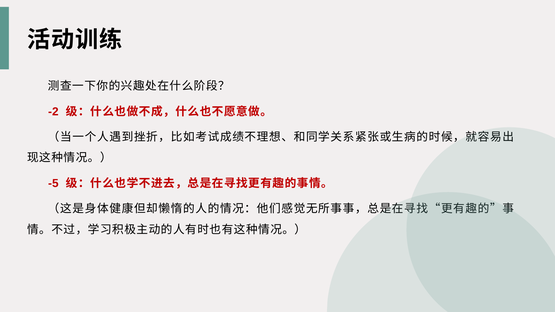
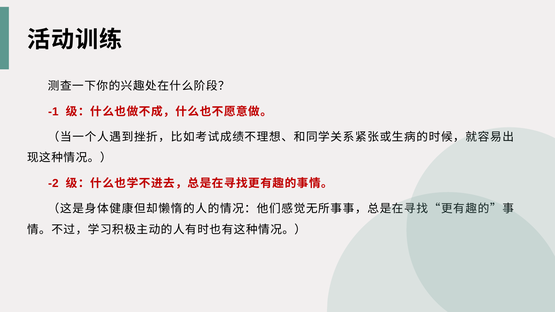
-2: -2 -> -1 (53, 112)
-5: -5 -> -2 (53, 183)
